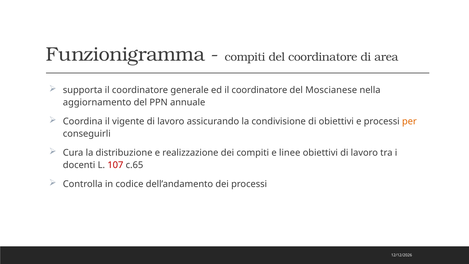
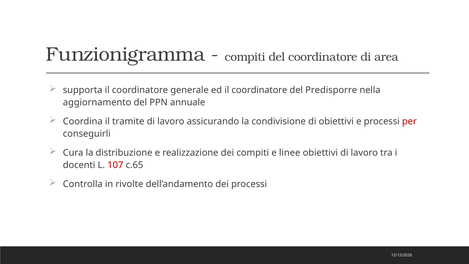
Moscianese: Moscianese -> Predisporre (331, 90)
vigente: vigente -> tramite (128, 121)
per colour: orange -> red (409, 121)
codice: codice -> rivolte (129, 184)
